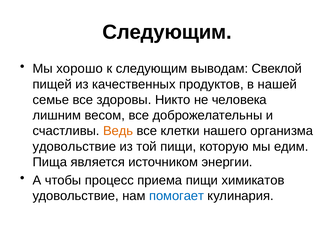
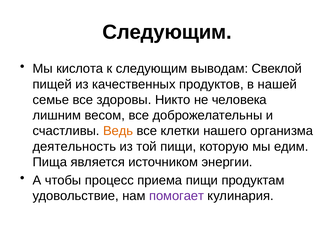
хорошо: хорошо -> кислота (80, 69)
удовольствие: удовольствие -> деятельность (74, 147)
химикатов: химикатов -> продуктам (253, 181)
помогает colour: blue -> purple (177, 196)
